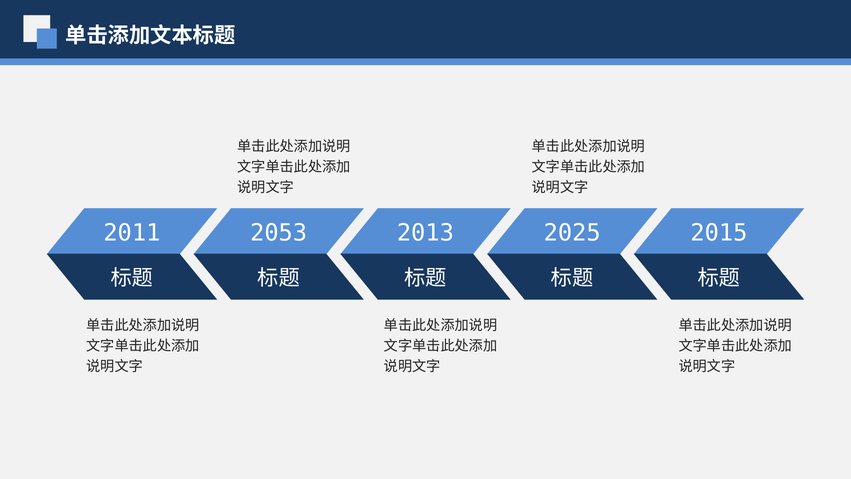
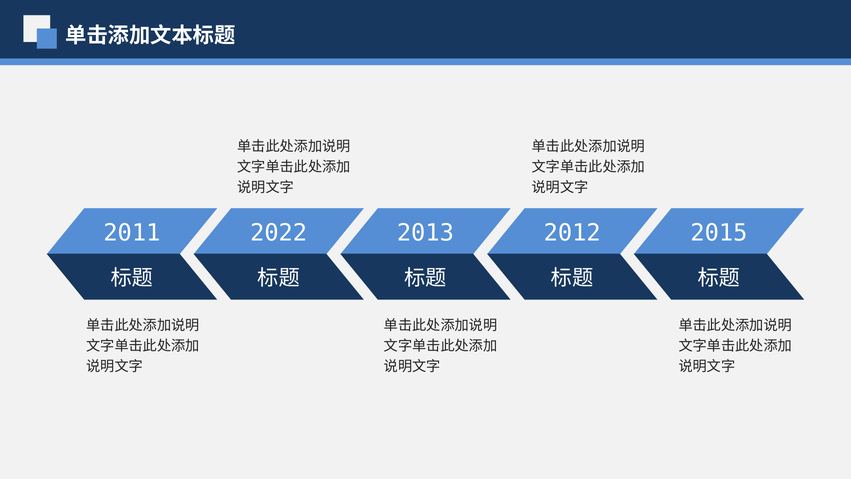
2053: 2053 -> 2022 (279, 233)
2025: 2025 -> 2012 (572, 233)
